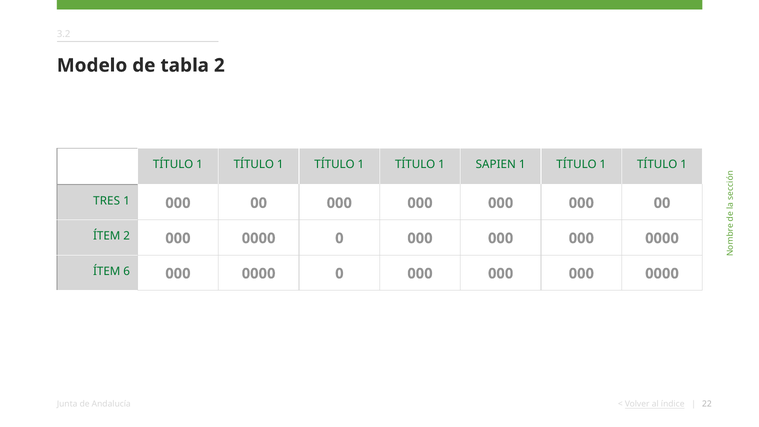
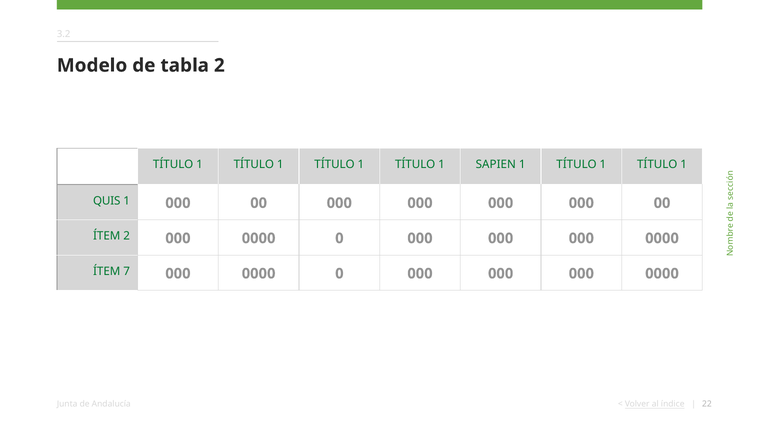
TRES: TRES -> QUIS (107, 201)
6: 6 -> 7 (127, 271)
